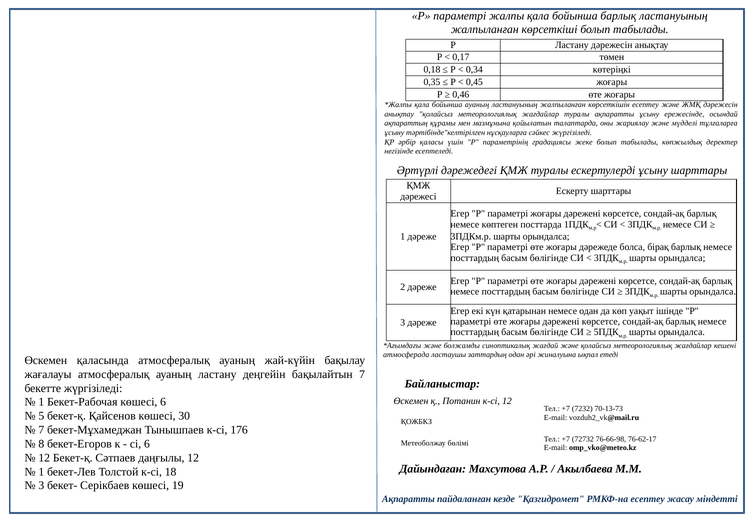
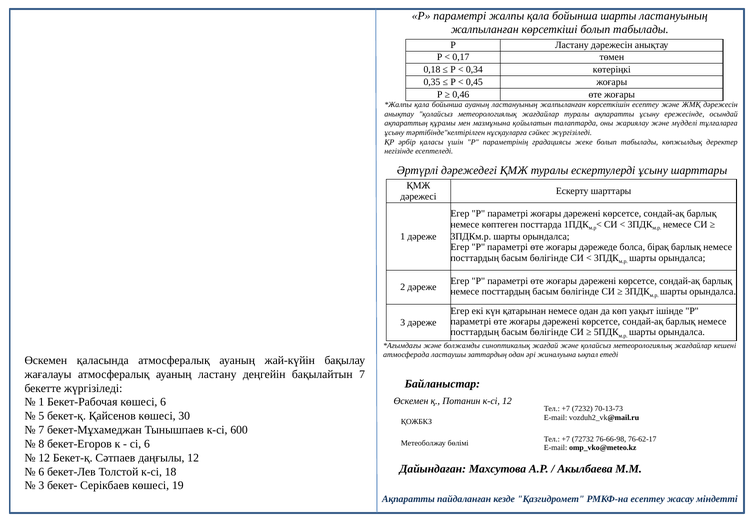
бойынша барлық: барлық -> шарты (618, 16)
176: 176 -> 600 (239, 430)
1: 1 -> 6 (41, 472)
